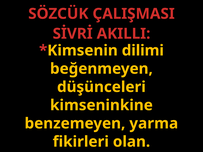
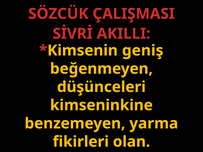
dilimi: dilimi -> geniş (143, 51)
